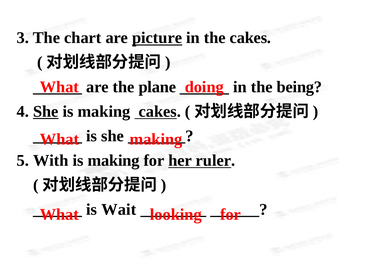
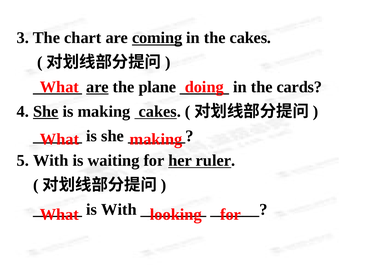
picture: picture -> coming (157, 38)
are underline: none -> present (97, 87)
being: being -> cards (299, 87)
making: making -> waiting (114, 160)
is Wait: Wait -> With (119, 210)
